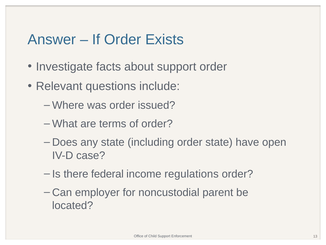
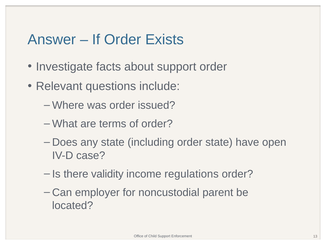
federal: federal -> validity (107, 174)
